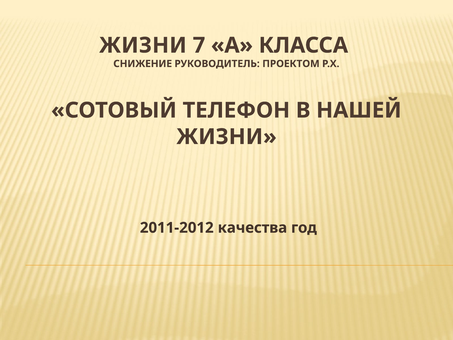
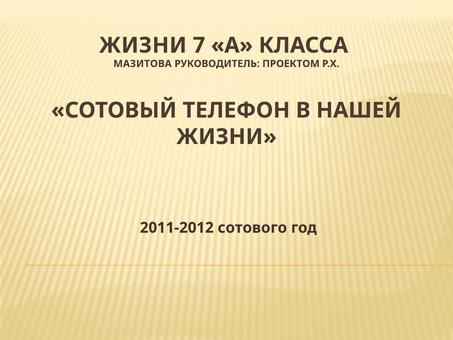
СНИЖЕНИЕ: СНИЖЕНИЕ -> МАЗИТОВА (143, 64)
качества: качества -> сотового (252, 228)
